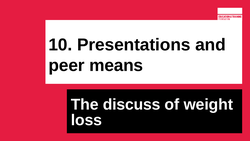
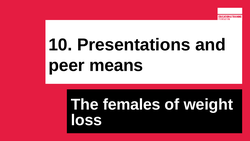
discuss: discuss -> females (132, 104)
